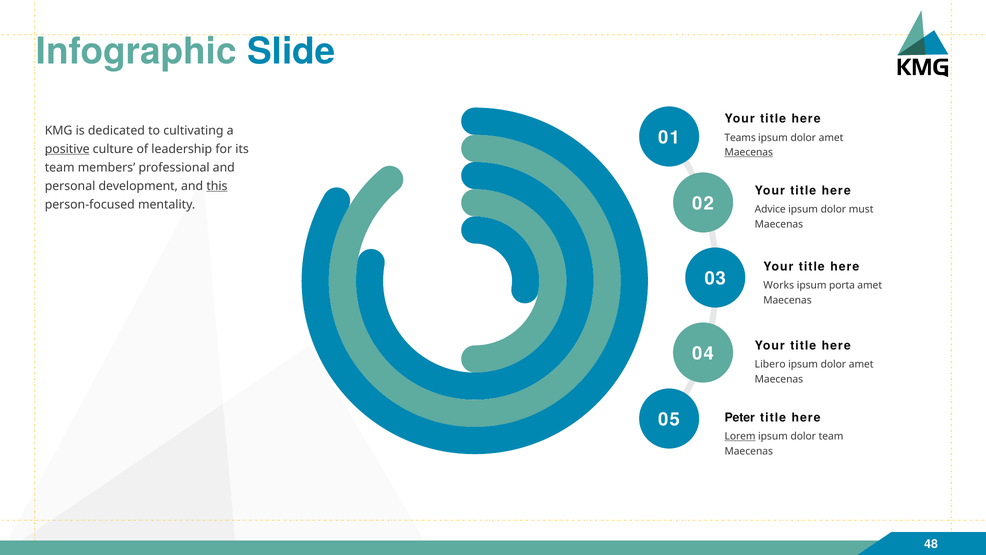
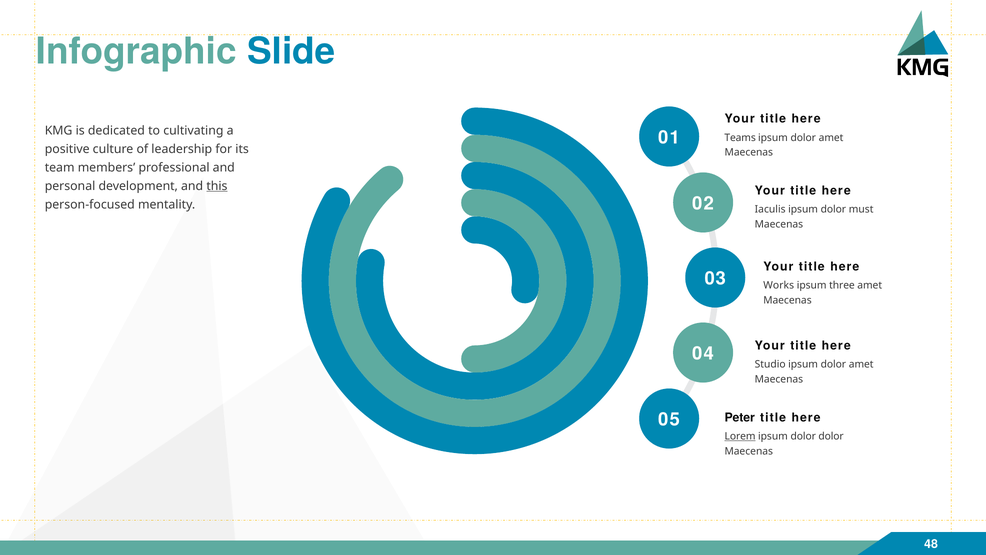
positive underline: present -> none (67, 149)
Maecenas underline: present -> none (749, 152)
Advice: Advice -> Iaculis (770, 209)
porta: porta -> three (842, 285)
Libero: Libero -> Studio (770, 364)
dolor team: team -> dolor (831, 436)
